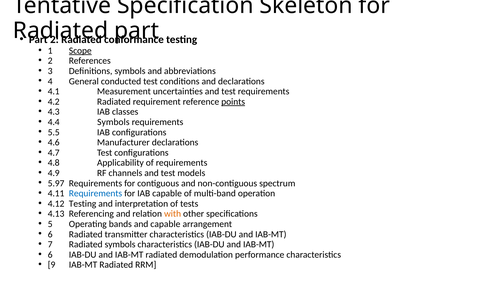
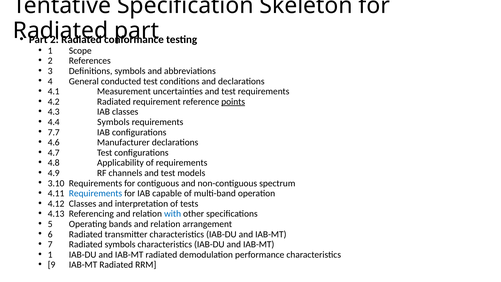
Scope underline: present -> none (80, 51)
5.5: 5.5 -> 7.7 (54, 132)
5.97: 5.97 -> 3.10 (56, 183)
4.12 Testing: Testing -> Classes (83, 204)
with colour: orange -> blue (173, 214)
bands and capable: capable -> relation (165, 224)
6: 6 -> 1 (50, 255)
